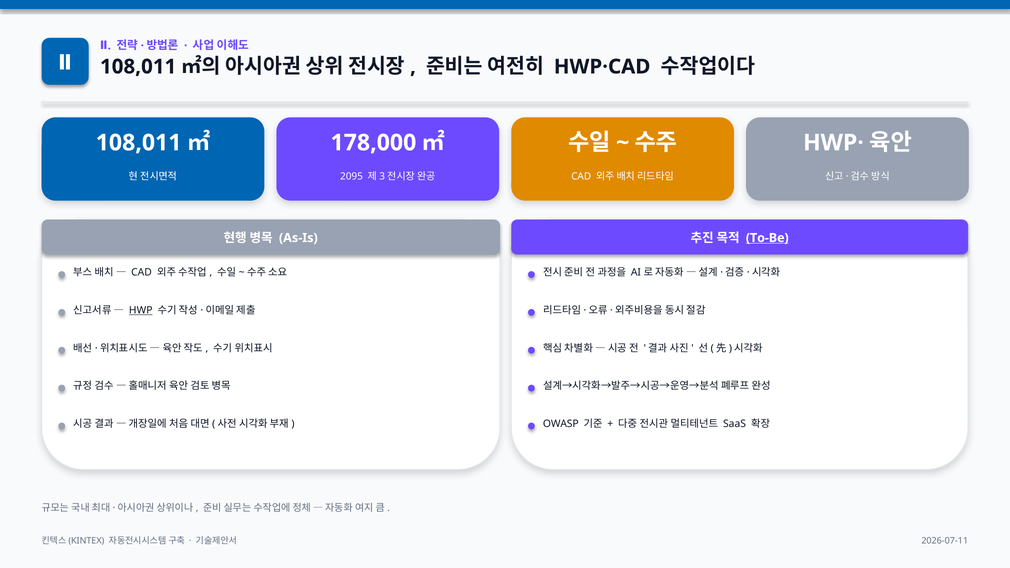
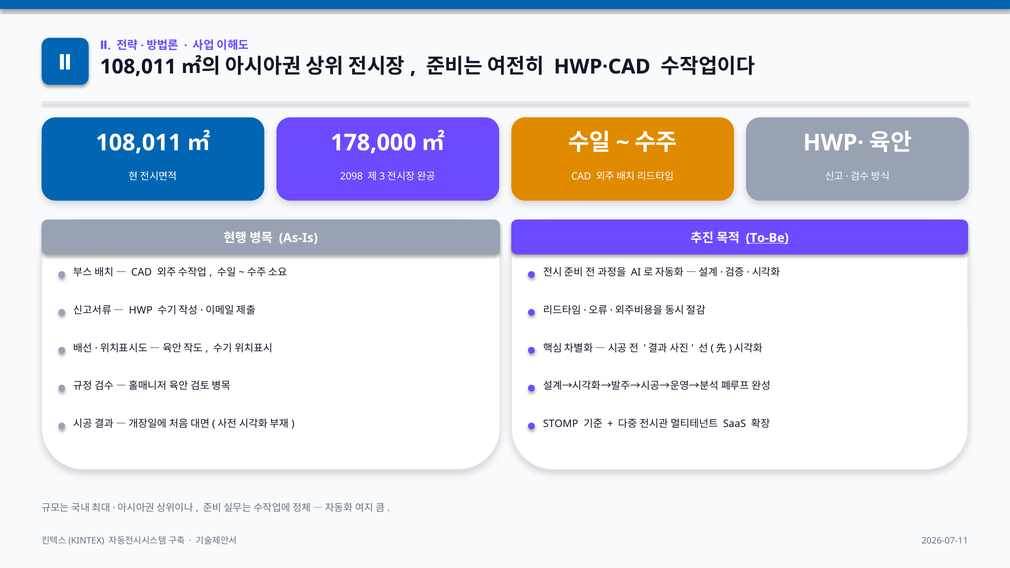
2095: 2095 -> 2098 (351, 176)
HWP underline: present -> none (141, 310)
OWASP: OWASP -> STOMP (561, 424)
